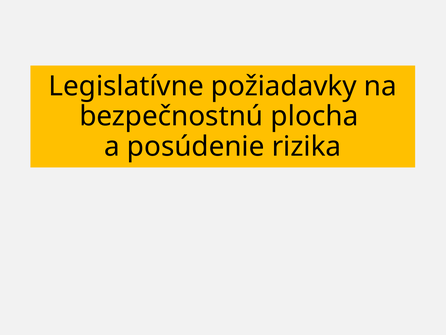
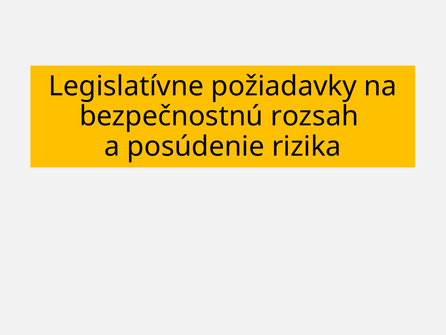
plocha: plocha -> rozsah (315, 116)
